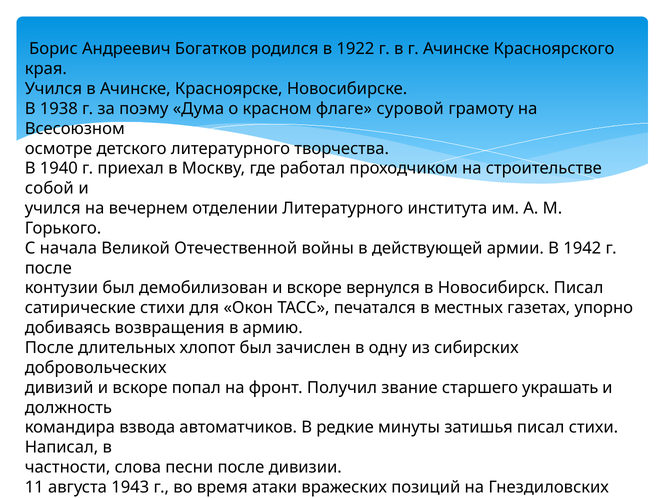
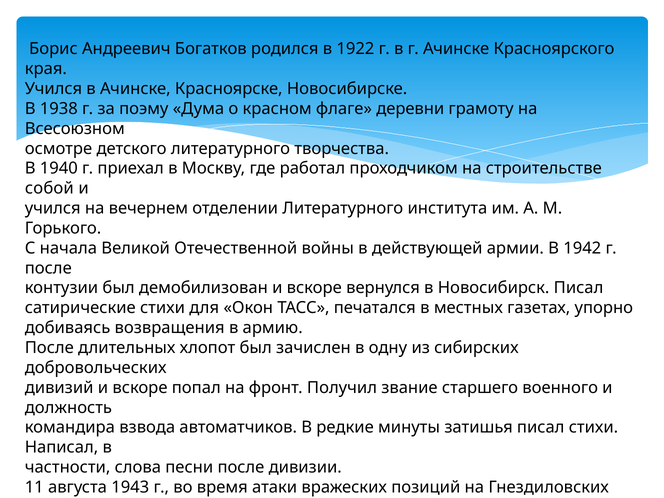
суровой: суровой -> деревни (410, 109)
украшать: украшать -> военного (560, 388)
